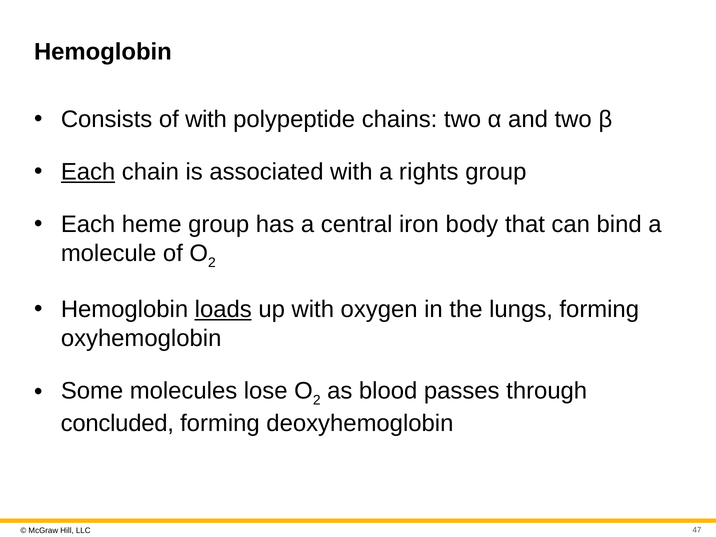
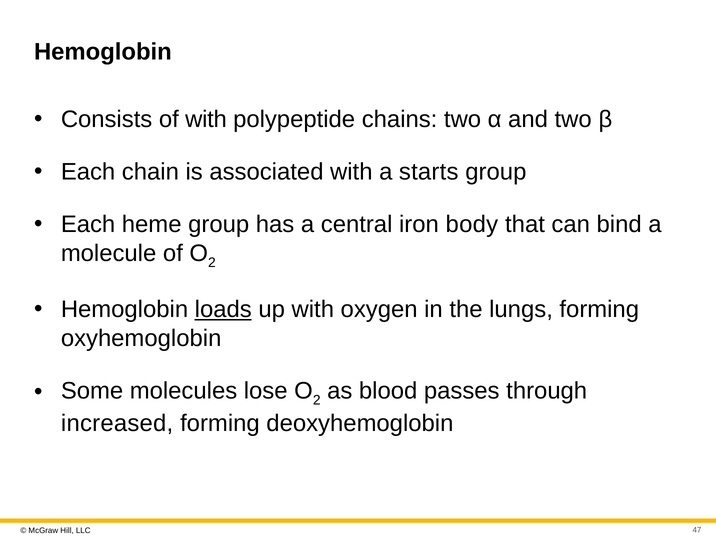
Each underline: present -> none (88, 172)
rights: rights -> starts (429, 172)
concluded: concluded -> increased (117, 423)
